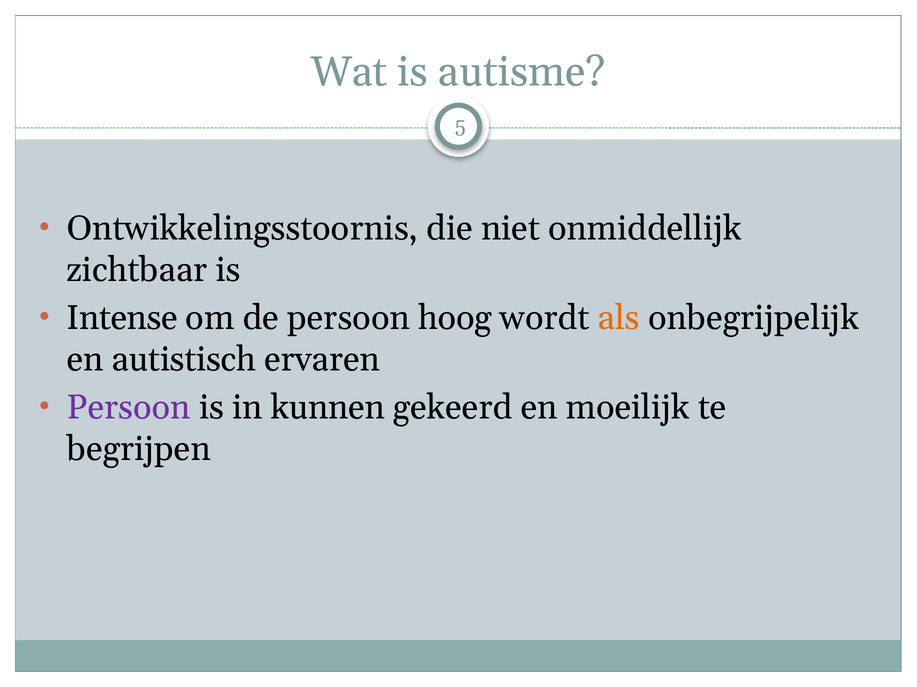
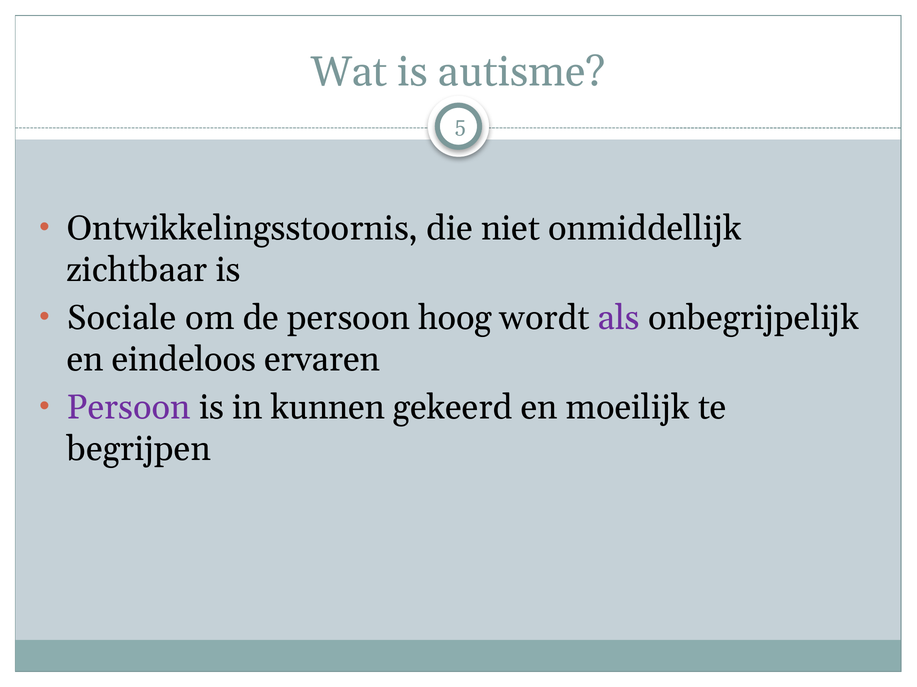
Intense: Intense -> Sociale (122, 318)
als colour: orange -> purple (619, 318)
autistisch: autistisch -> eindeloos (184, 360)
